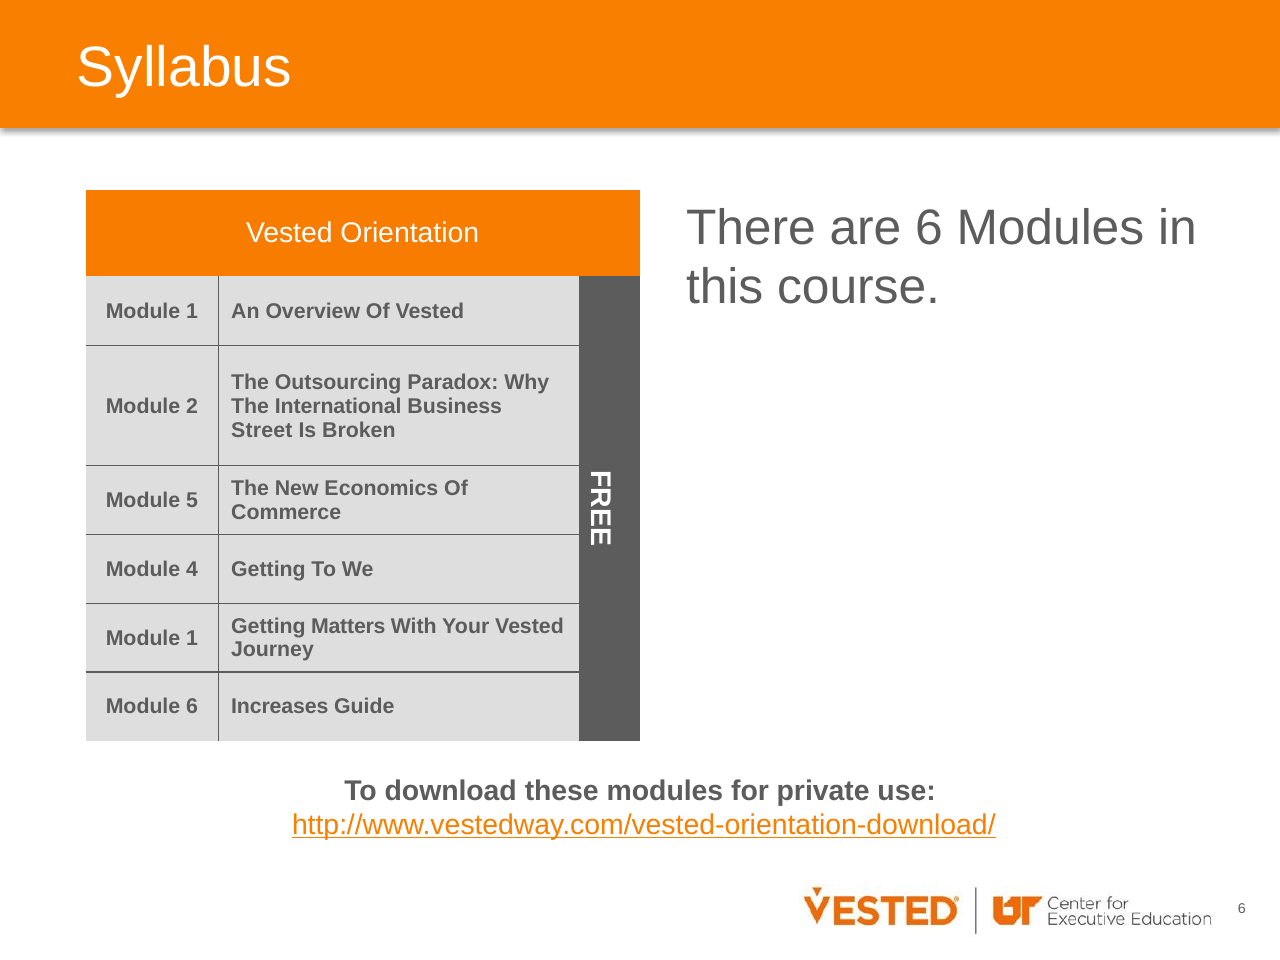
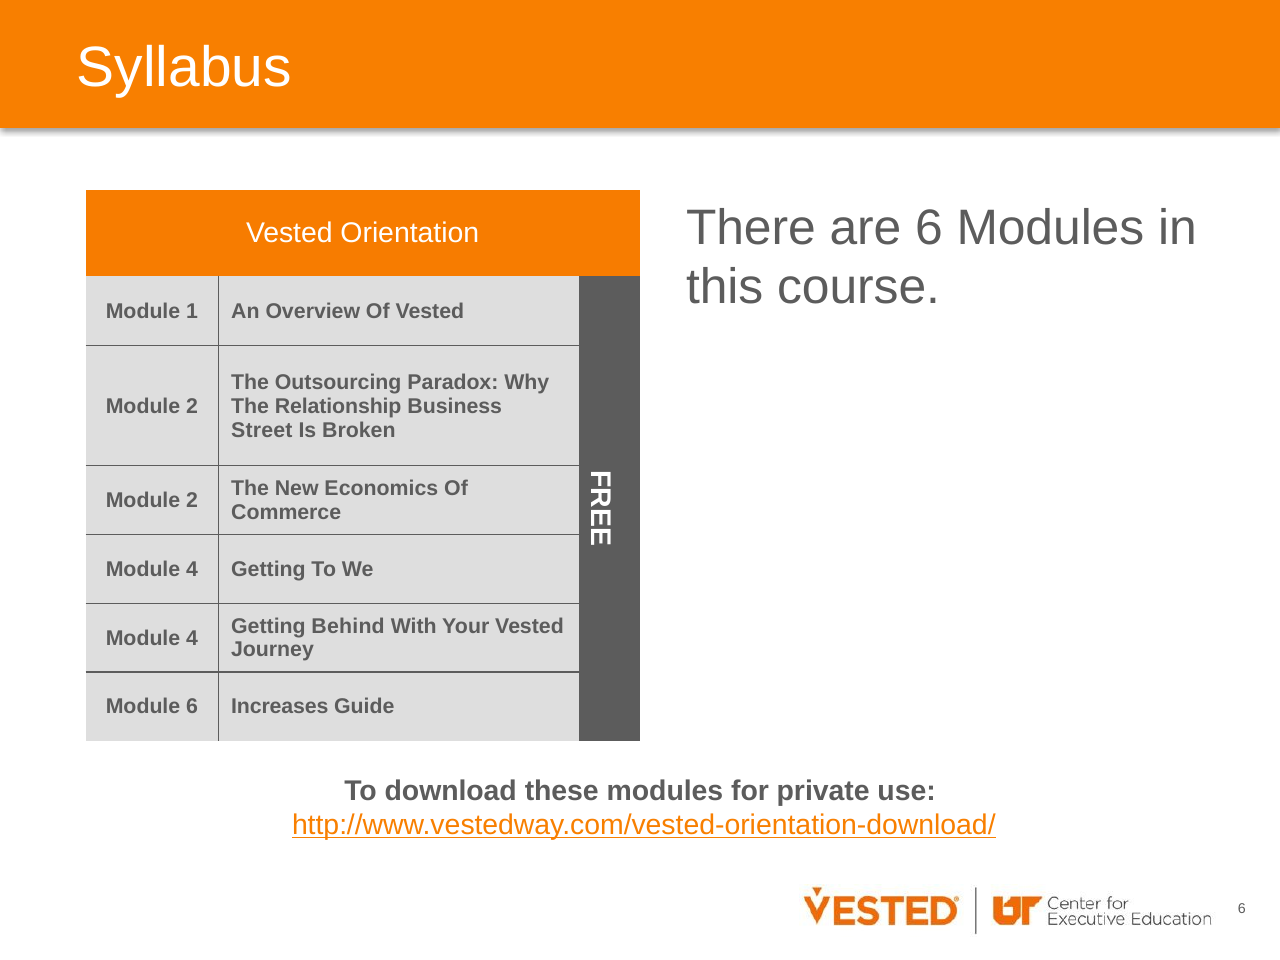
International: International -> Relationship (338, 406)
5: 5 -> 2 (192, 501)
Matters: Matters -> Behind (348, 626)
1: 1 -> 4 (192, 638)
